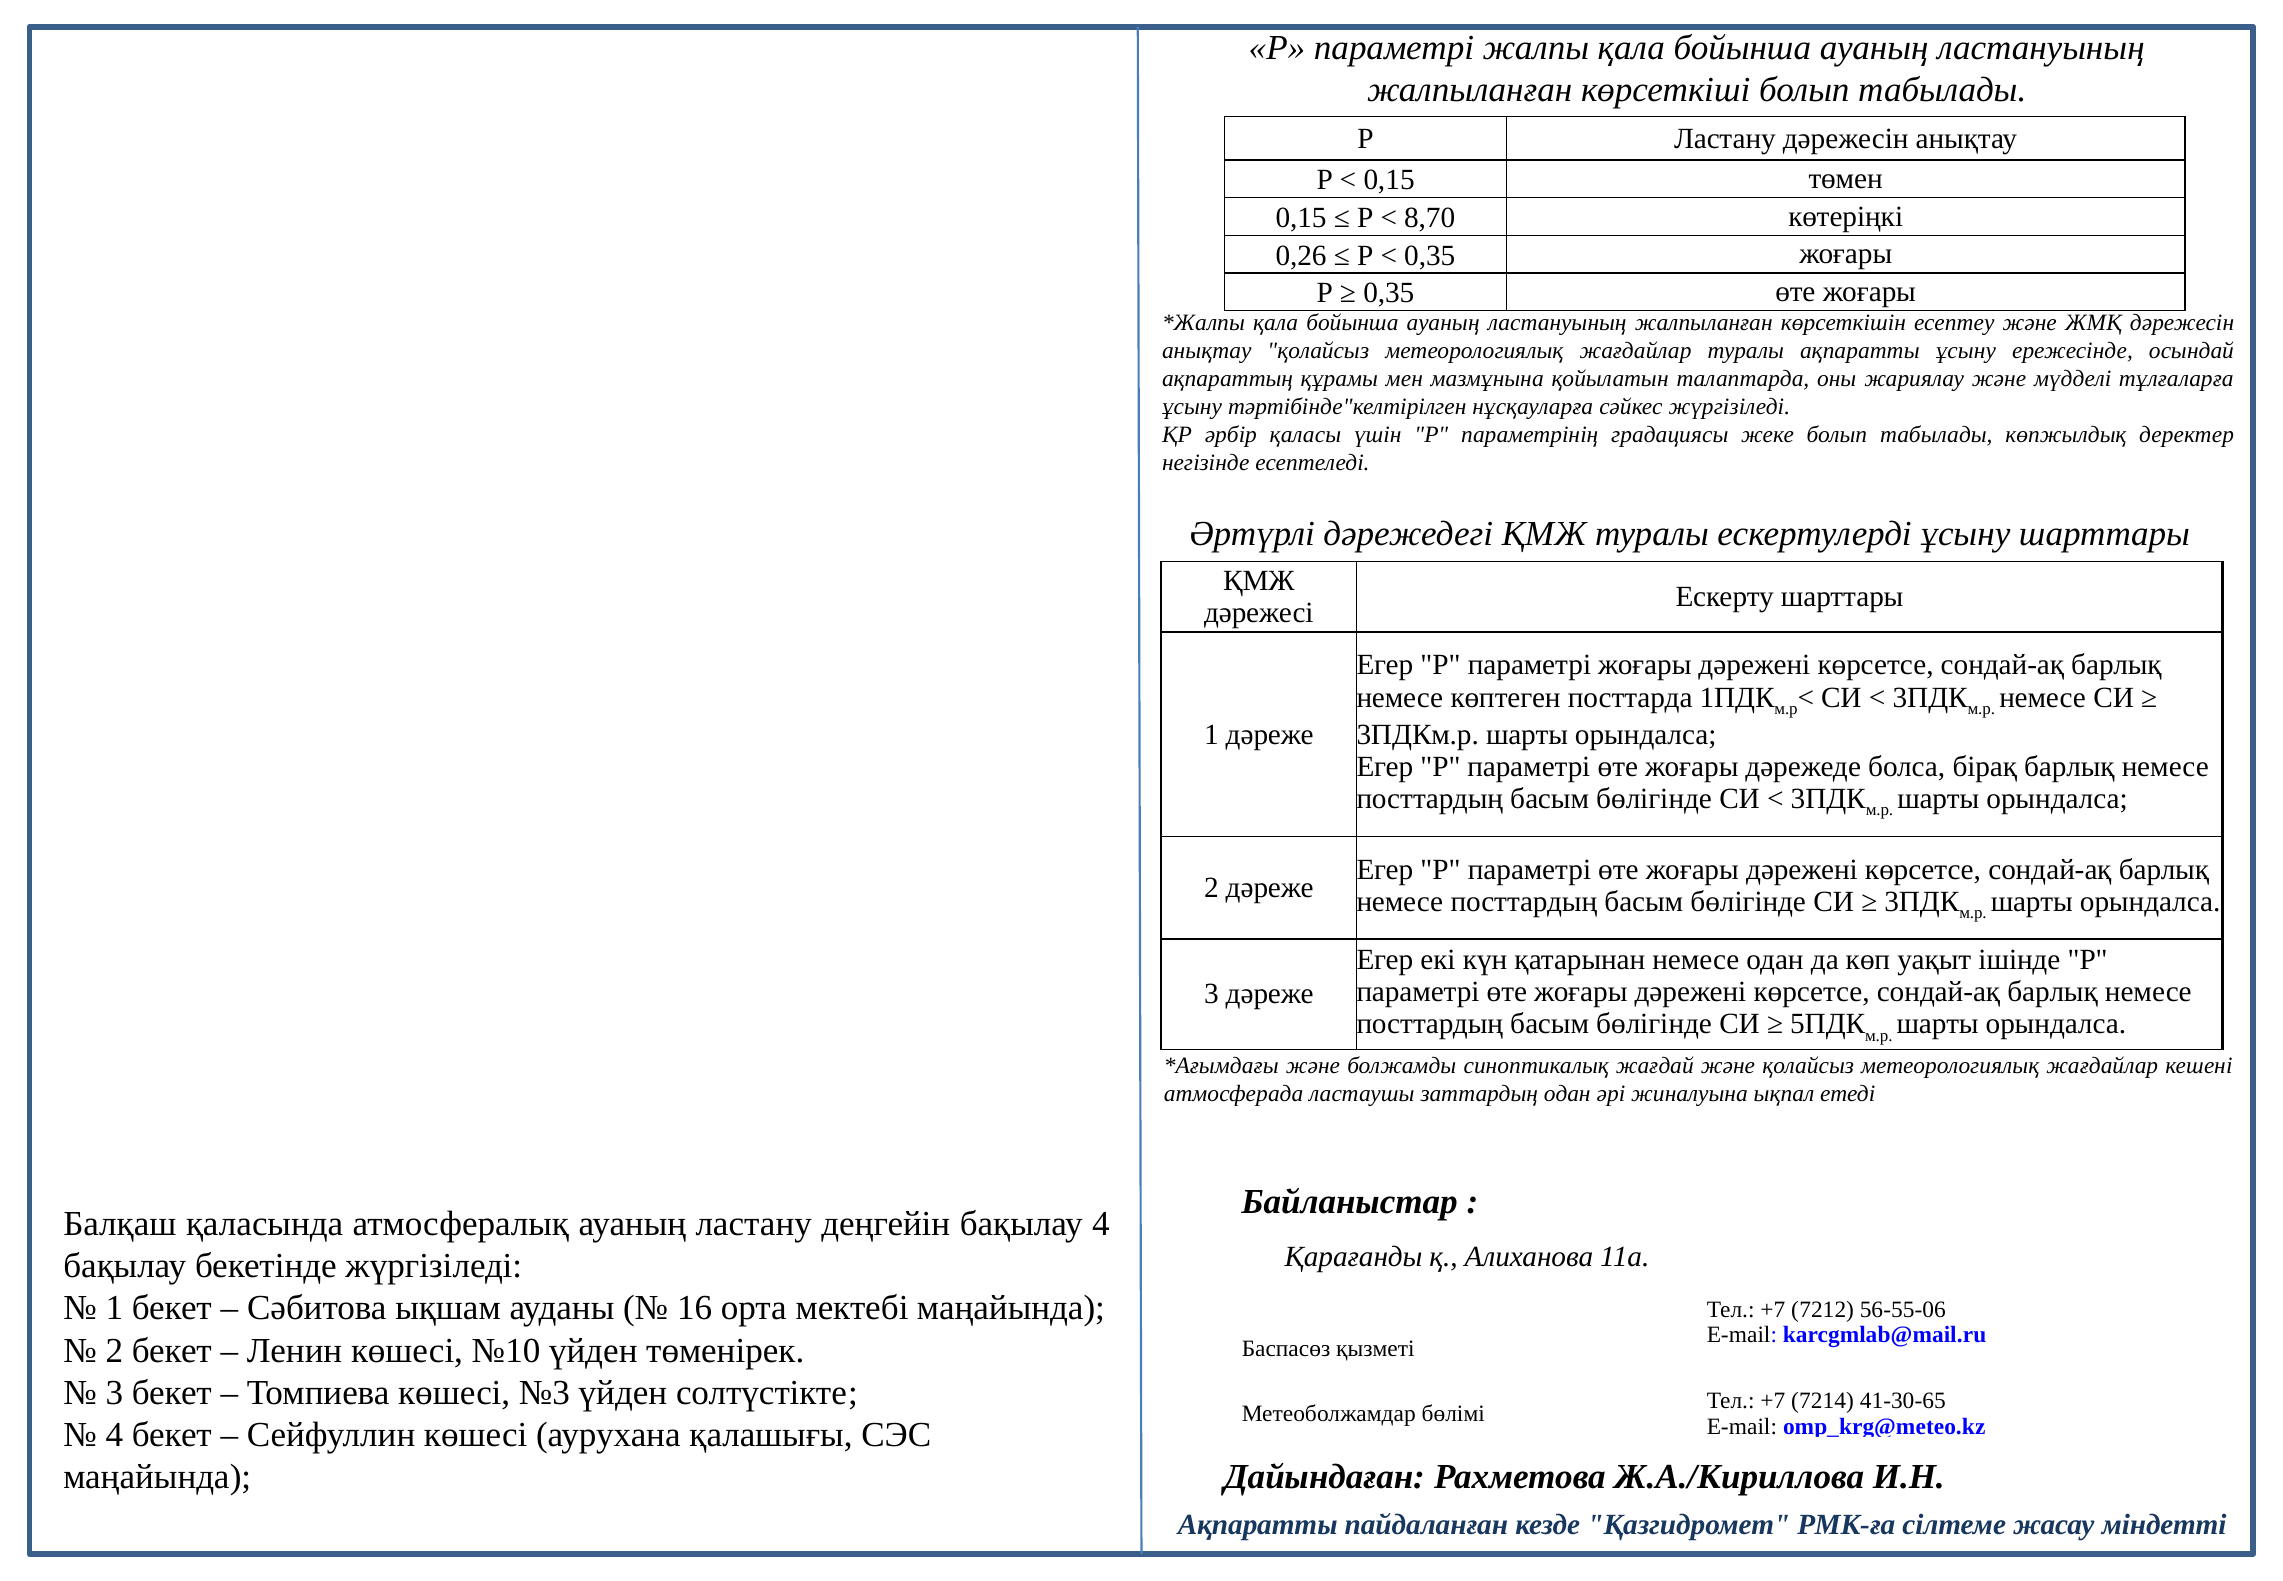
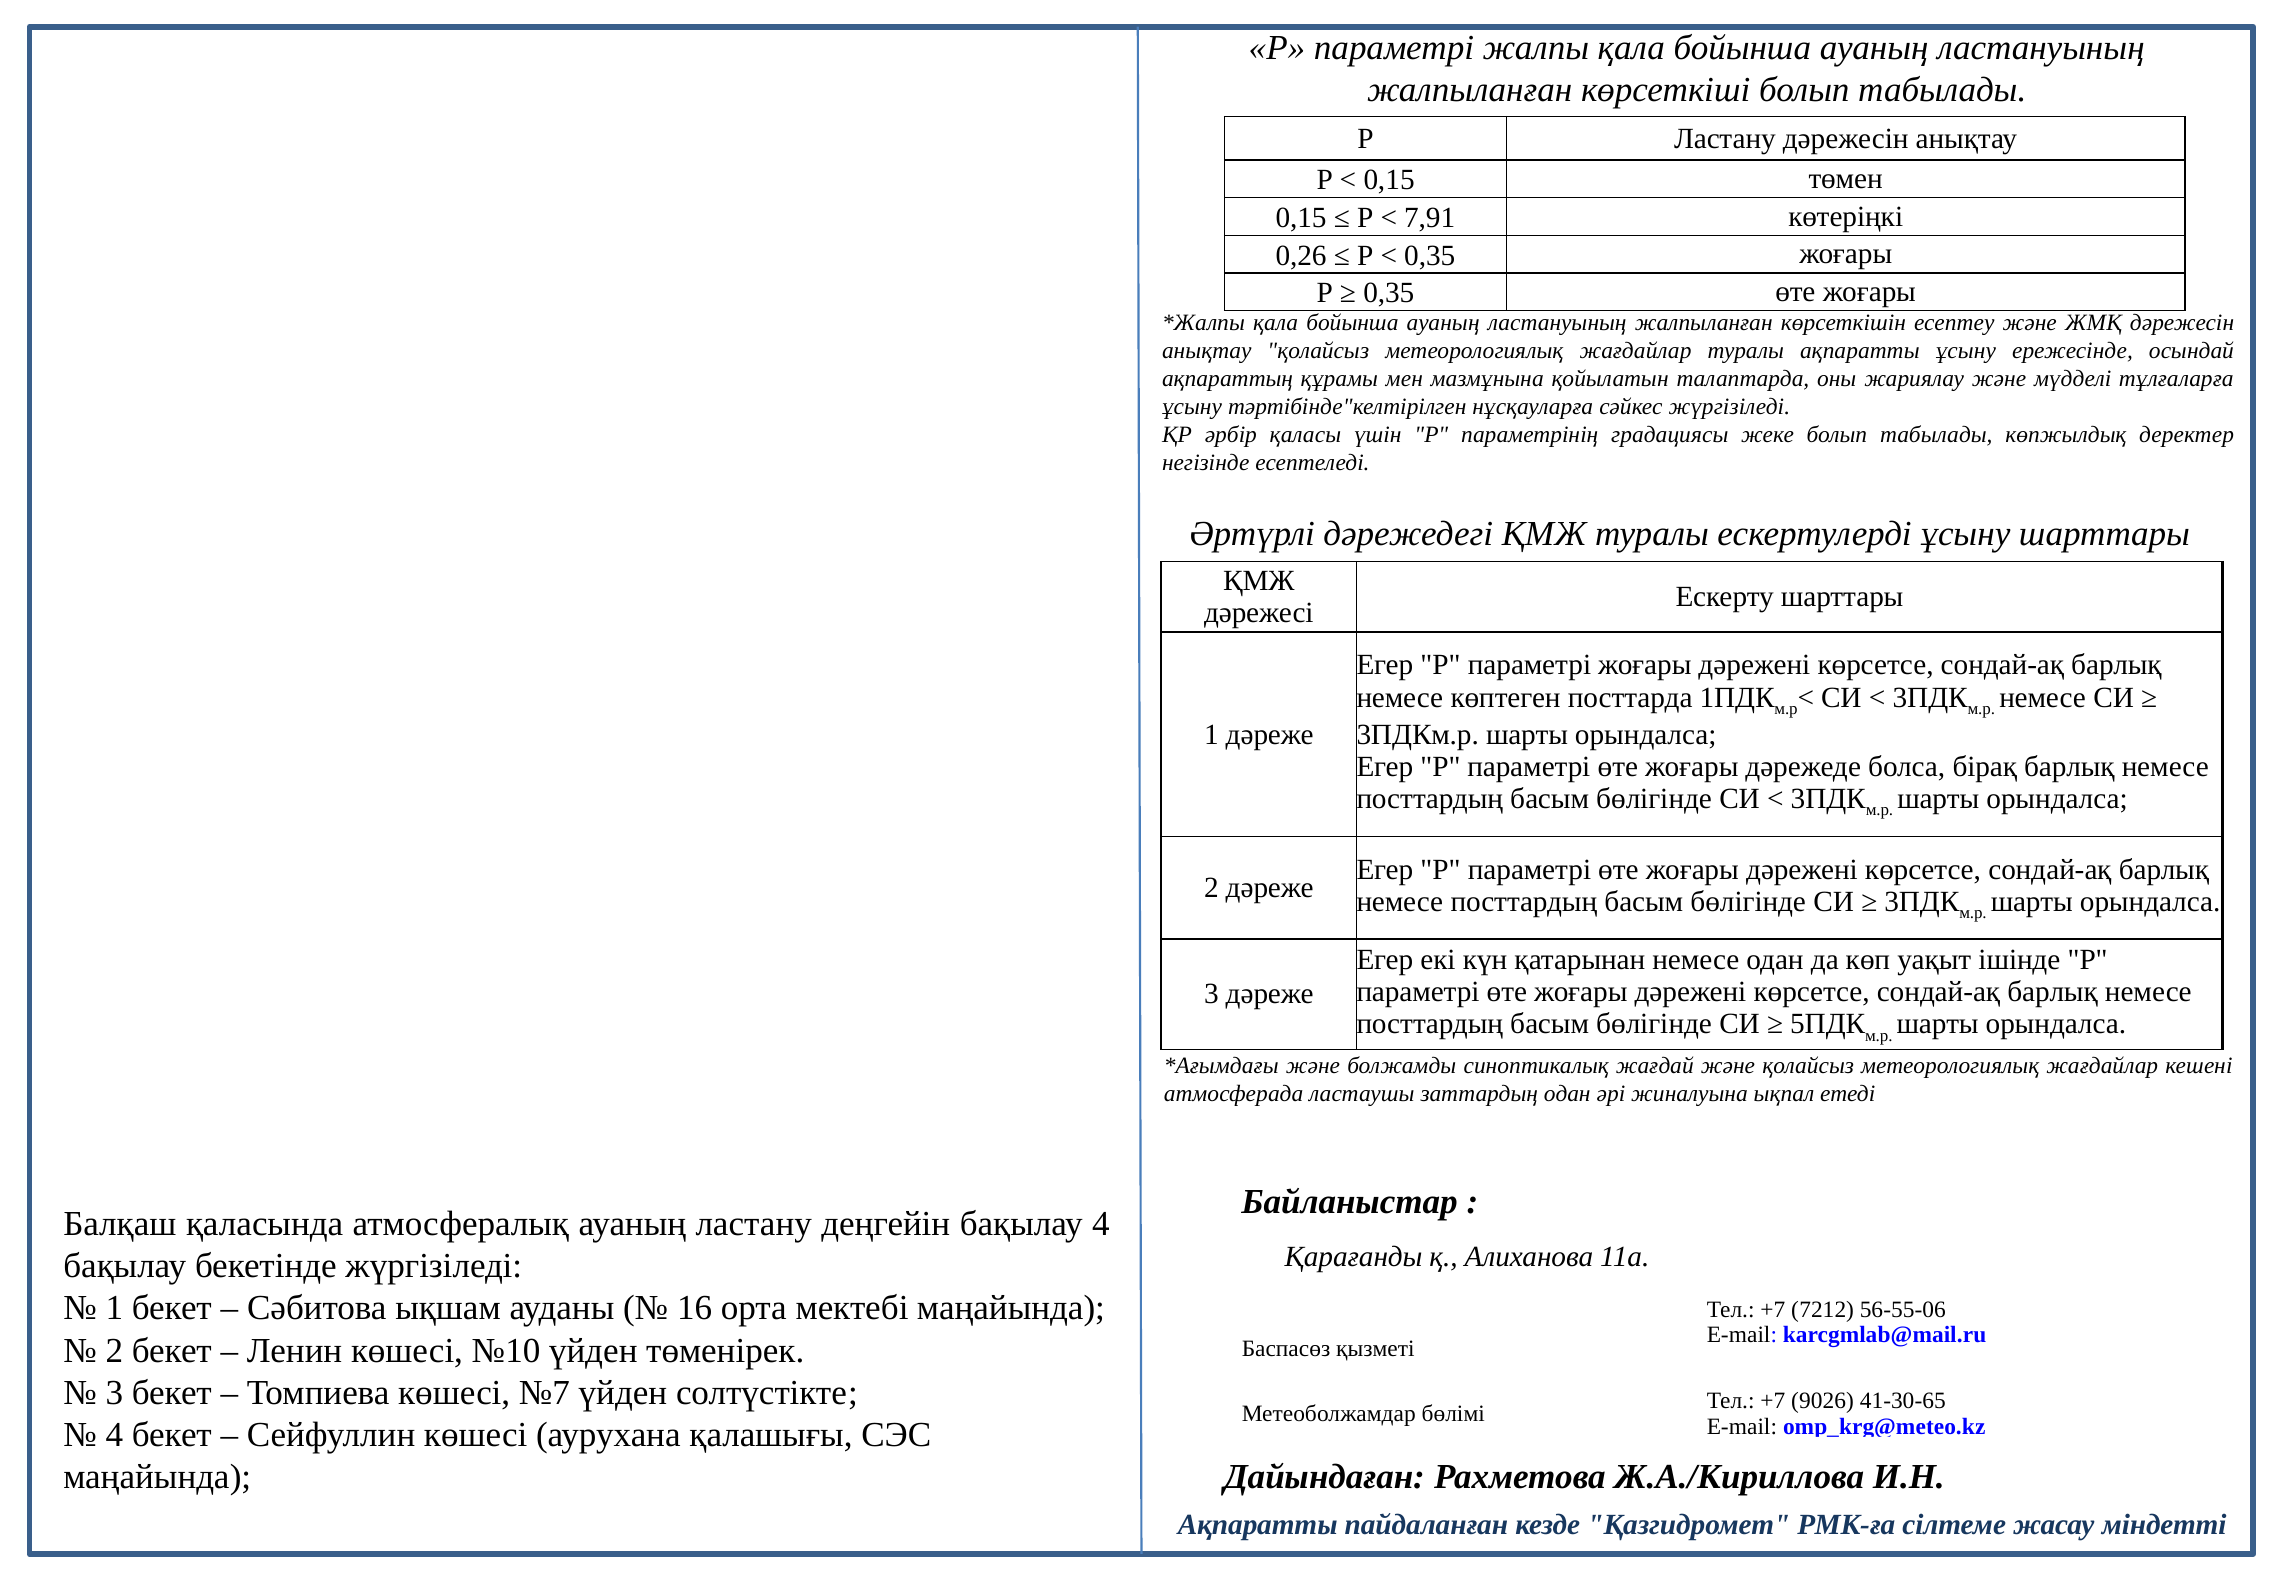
8,70: 8,70 -> 7,91 (1430, 218)
№3: №3 -> №7 (544, 1392)
7214: 7214 -> 9026 (1823, 1400)
